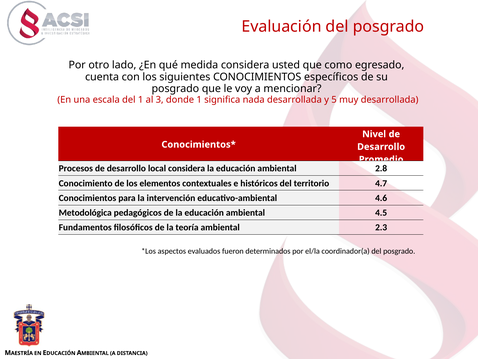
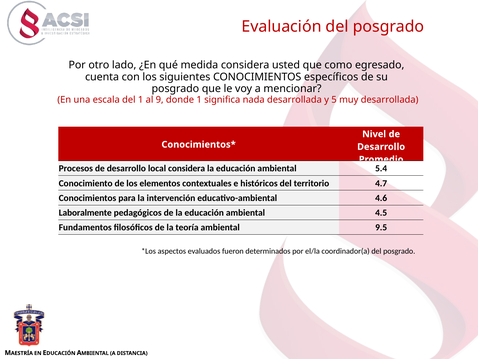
3: 3 -> 9 (160, 100)
2.8: 2.8 -> 5.4 (381, 168)
Metodológica: Metodológica -> Laboralmente (85, 212)
2.3: 2.3 -> 9.5 (381, 227)
